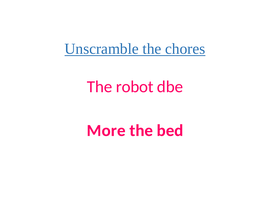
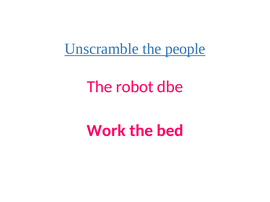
chores: chores -> people (185, 49)
More: More -> Work (106, 131)
